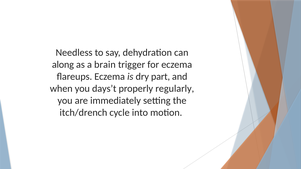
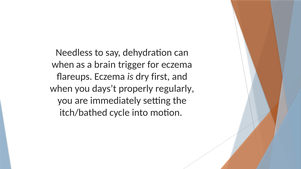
along: along -> when (63, 65)
part: part -> first (160, 77)
itch/drench: itch/drench -> itch/bathed (83, 113)
